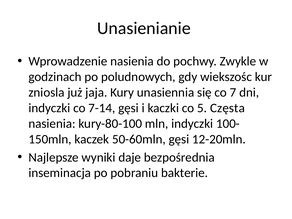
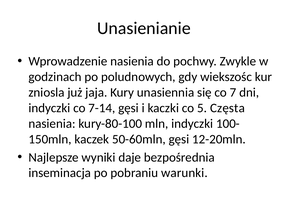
bakterie: bakterie -> warunki (184, 173)
